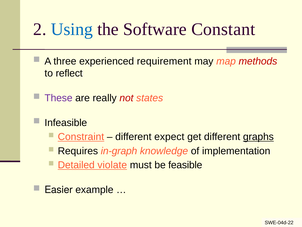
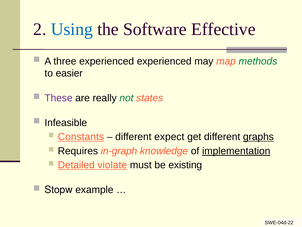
Constant: Constant -> Effective (223, 29)
experienced requirement: requirement -> experienced (164, 61)
methods colour: red -> green (258, 61)
reflect: reflect -> easier (69, 73)
not colour: red -> green (126, 98)
Constraint: Constraint -> Constants (81, 137)
implementation underline: none -> present (236, 151)
feasible: feasible -> existing (185, 165)
Easier: Easier -> Stopw (59, 189)
